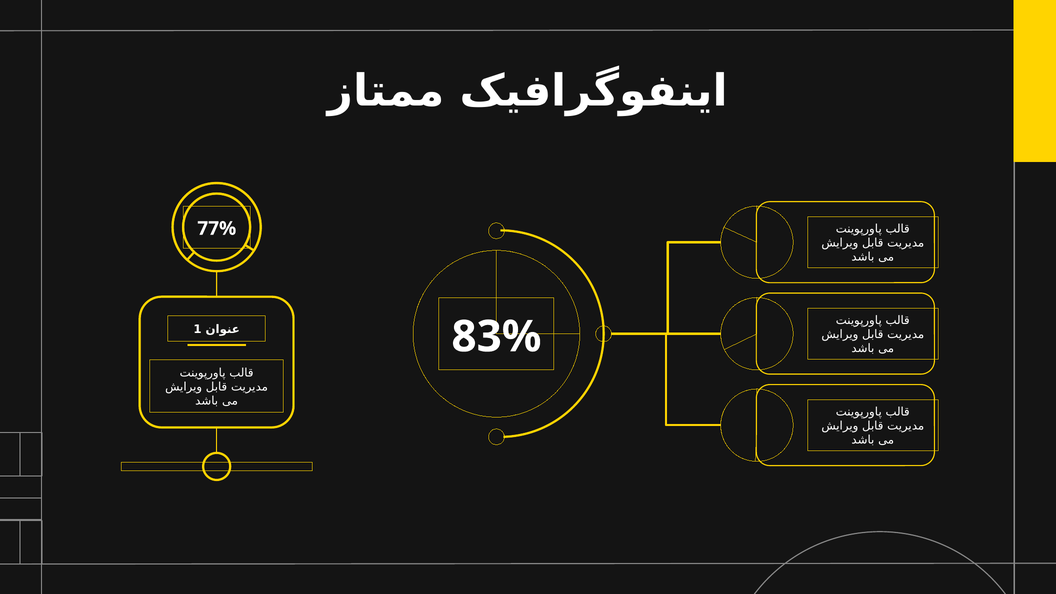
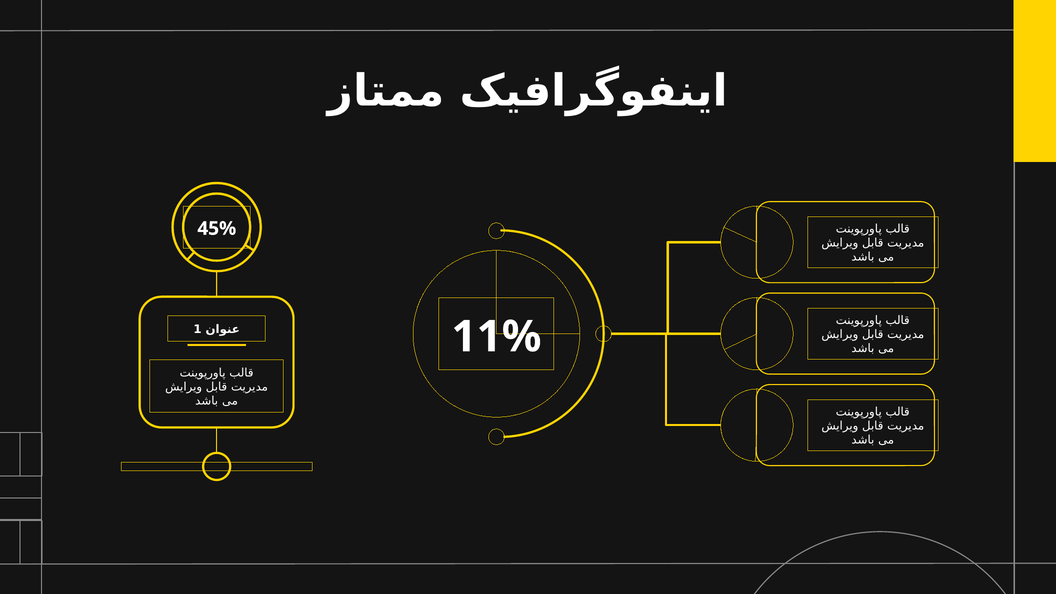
77%: 77% -> 45% (217, 229)
83%: 83% -> 11% (496, 337)
